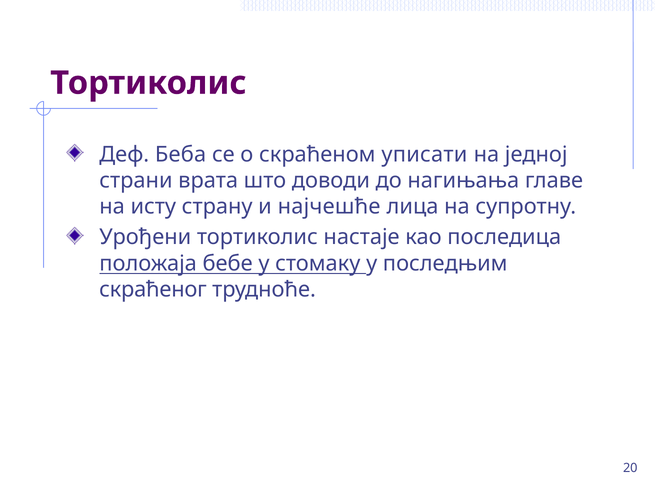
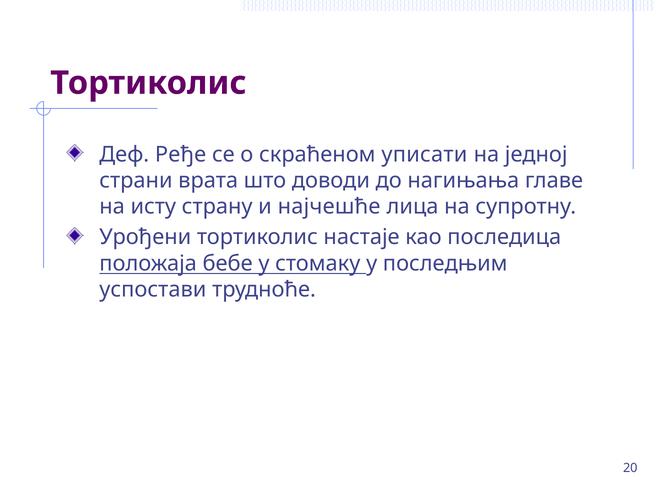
Беба: Беба -> Ређе (181, 154)
скраћеног: скраћеног -> успостави (153, 290)
